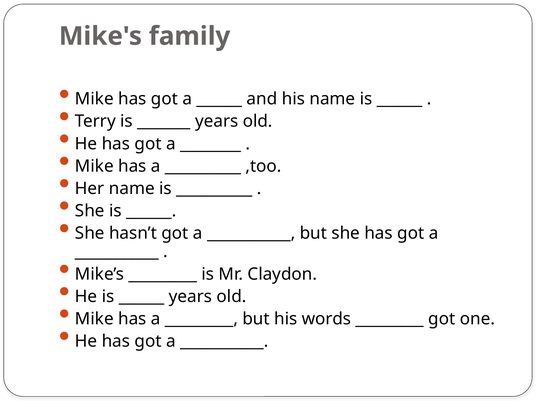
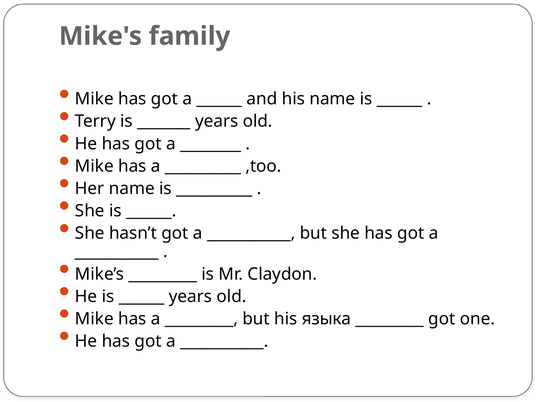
words: words -> языка (326, 319)
